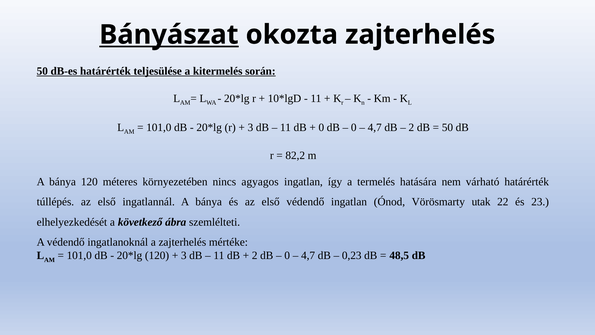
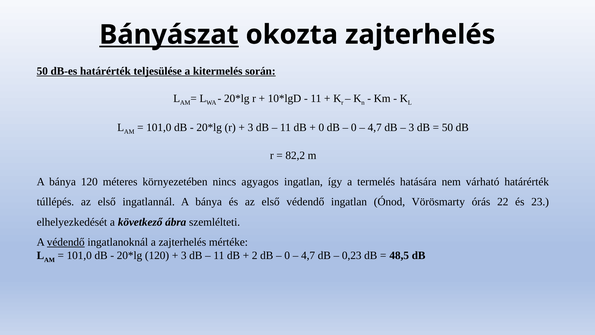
2: 2 -> 3 (411, 127)
utak: utak -> órás (481, 202)
védendő underline: none -> present (66, 242)
